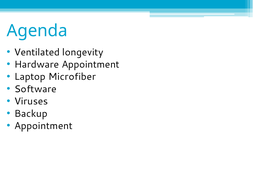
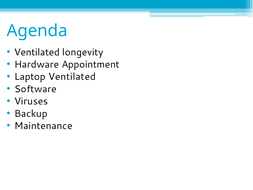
Laptop Microfiber: Microfiber -> Ventilated (72, 77)
Appointment: Appointment -> Maintenance (43, 126)
